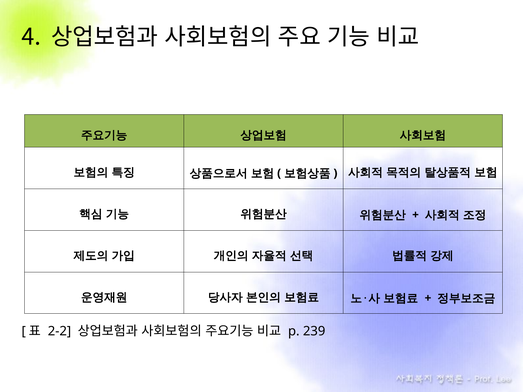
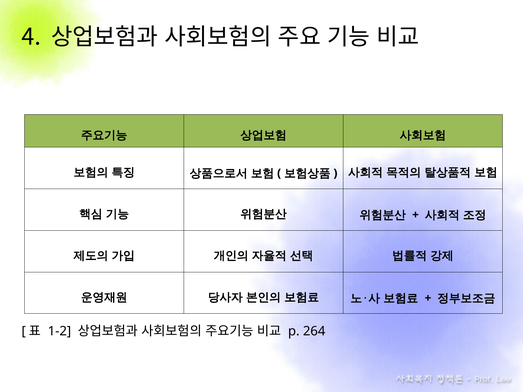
2-2: 2-2 -> 1-2 (59, 331)
239: 239 -> 264 (314, 331)
